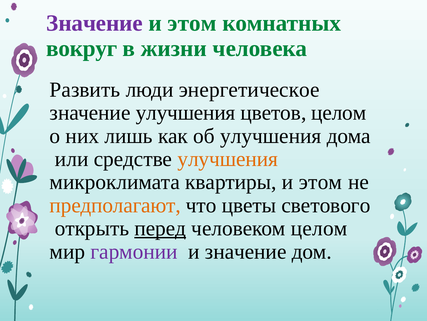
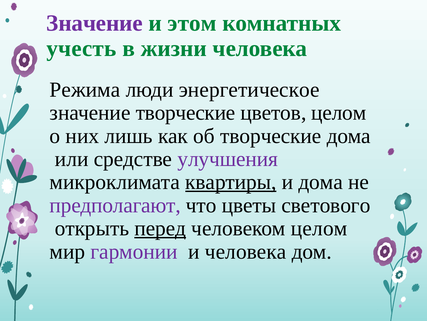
вокруг: вокруг -> учесть (81, 48)
Развить: Развить -> Режима (85, 90)
значение улучшения: улучшения -> творческие (186, 113)
об улучшения: улучшения -> творческие (271, 136)
улучшения colour: orange -> purple (228, 159)
квартиры underline: none -> present (231, 182)
этом: этом -> дома (321, 182)
предполагают colour: orange -> purple (115, 205)
и значение: значение -> человека (246, 251)
